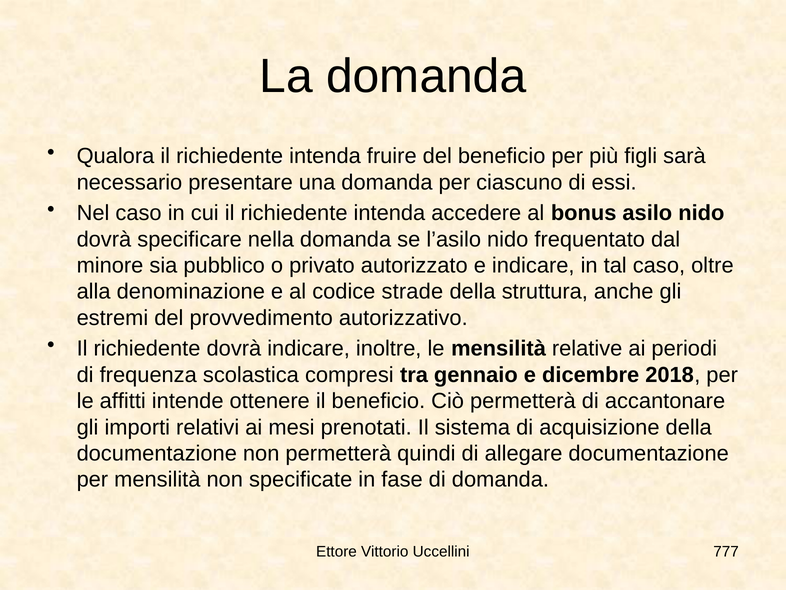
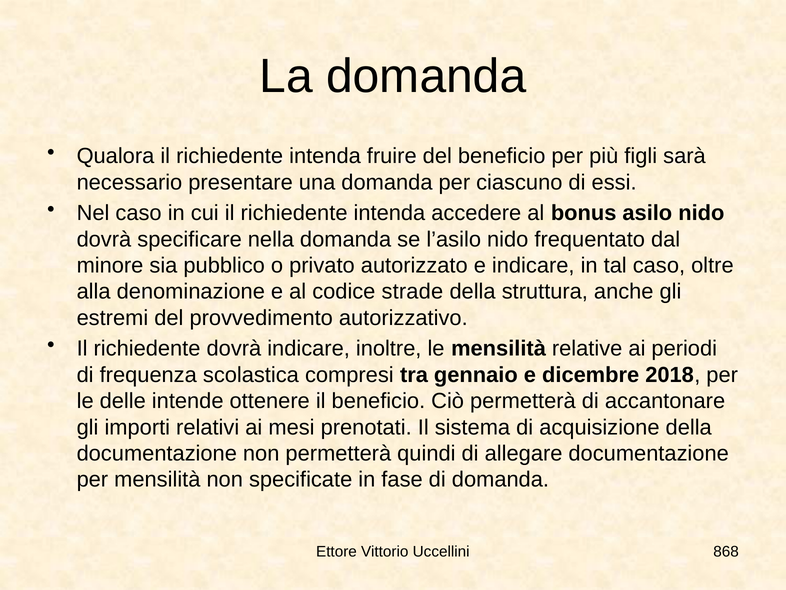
affitti: affitti -> delle (123, 401)
777: 777 -> 868 (726, 551)
